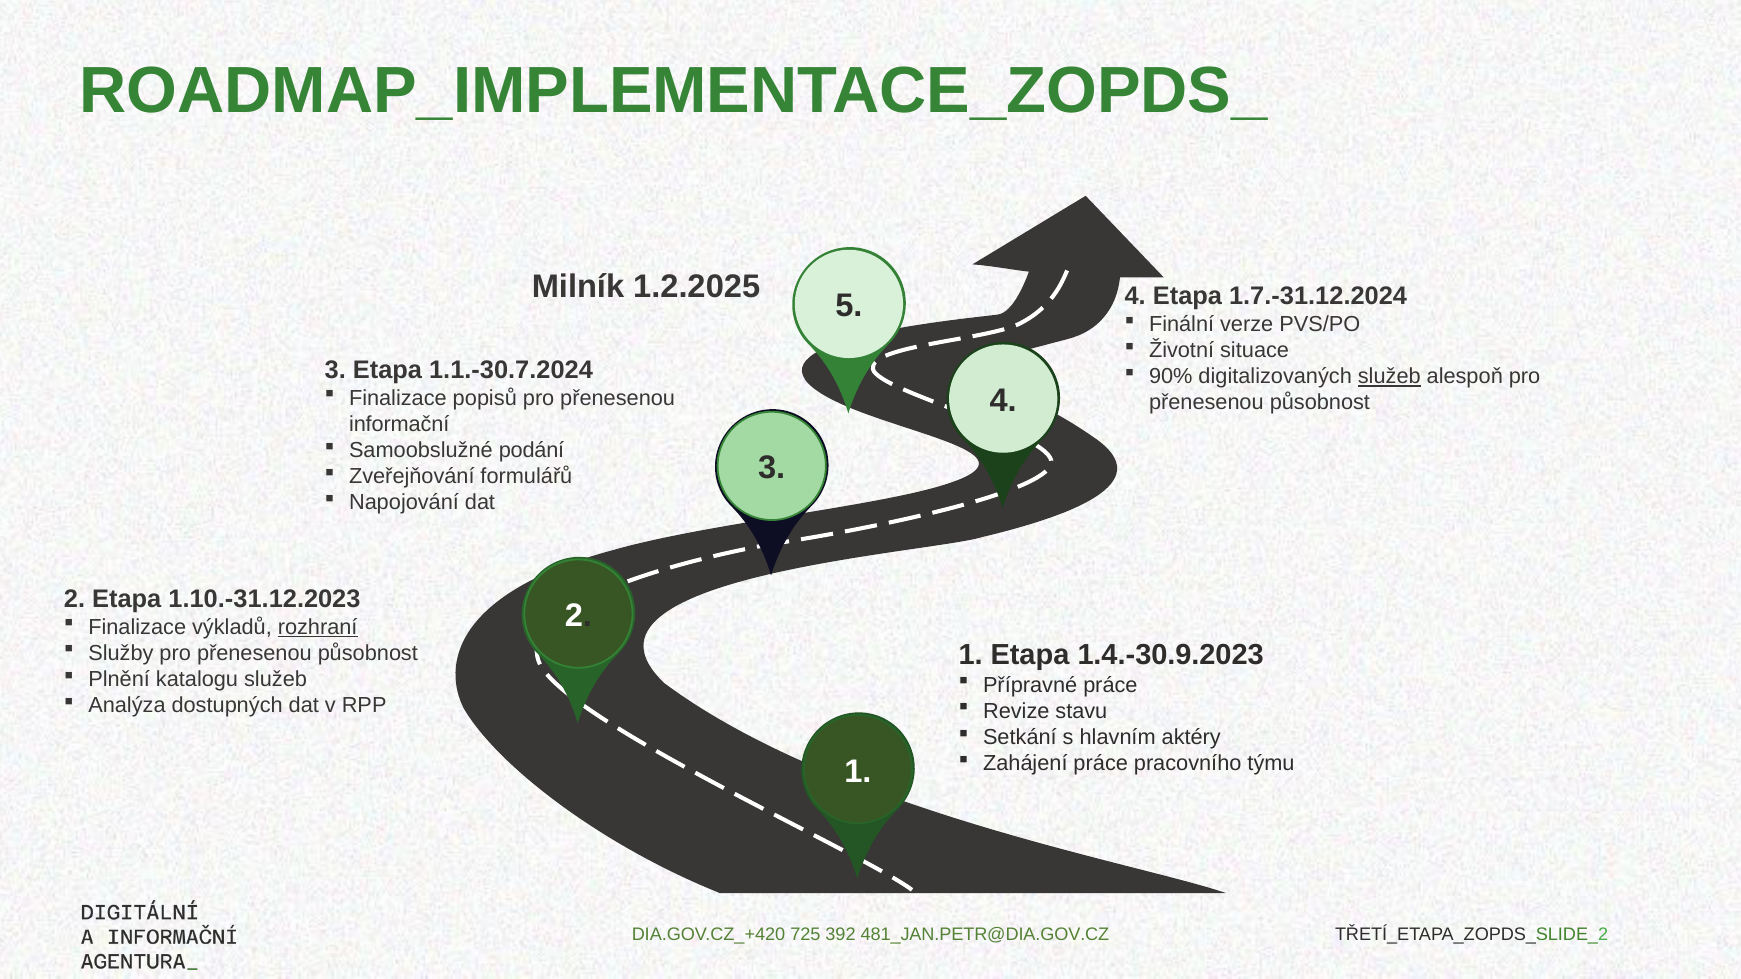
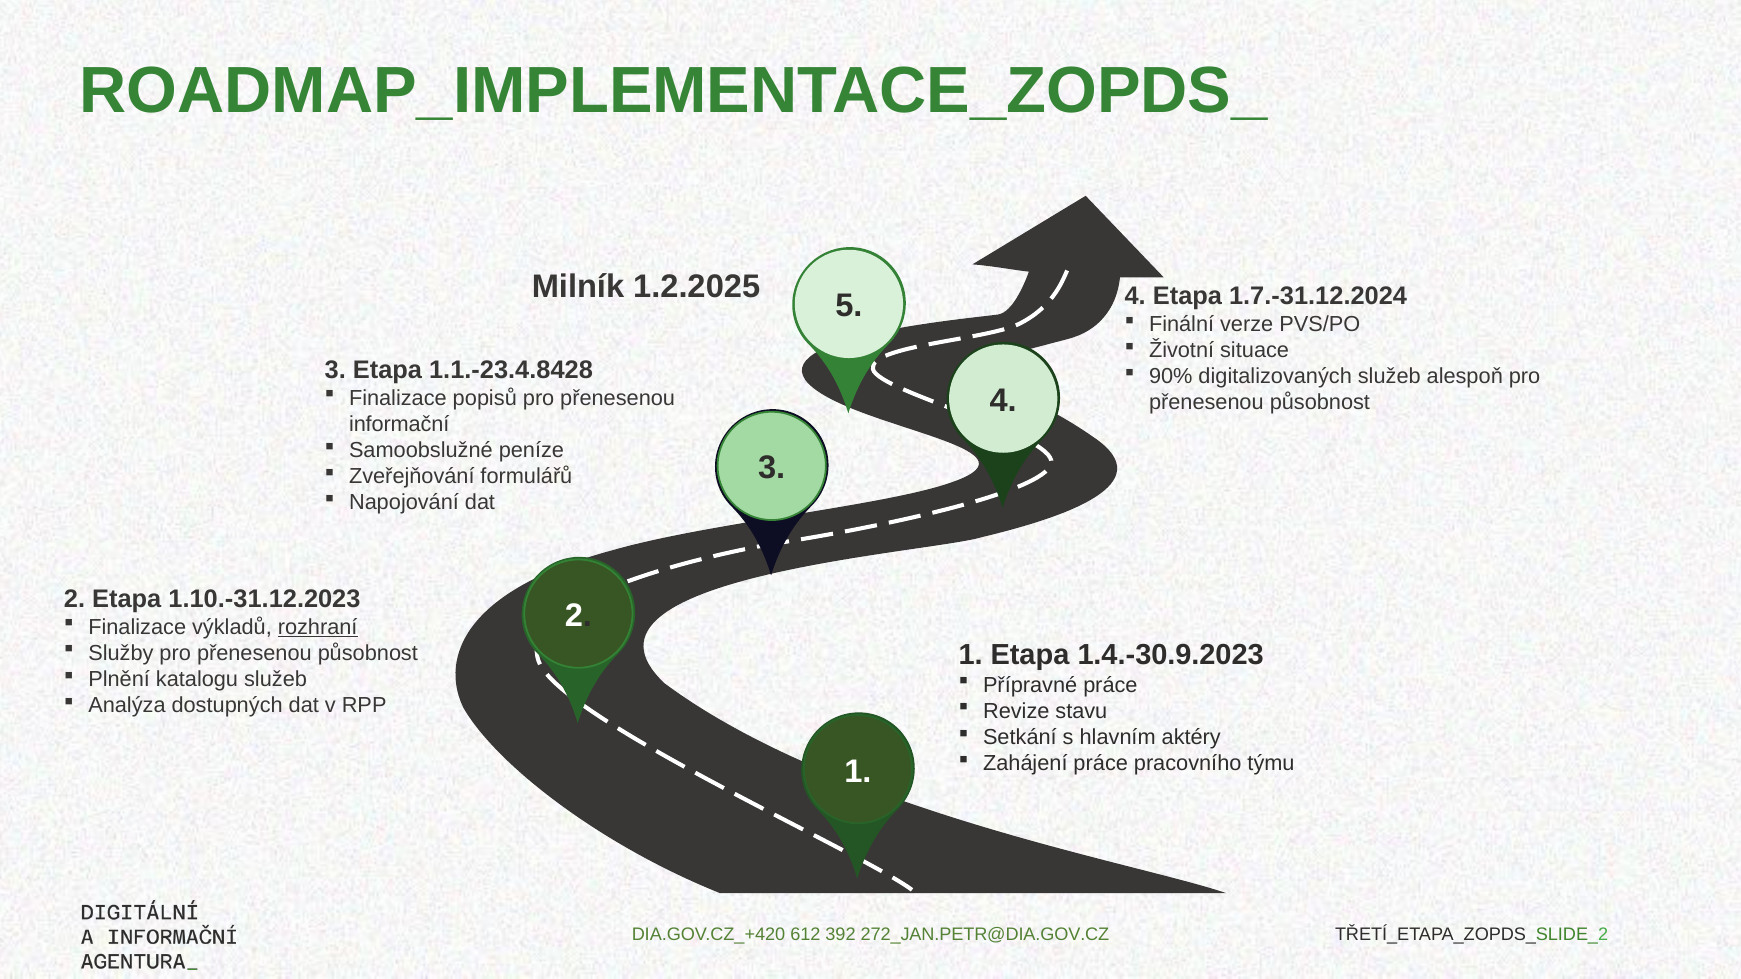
1.1.-30.7.2024: 1.1.-30.7.2024 -> 1.1.-23.4.8428 (511, 370)
služeb underline: present -> none (1389, 377)
podání: podání -> peníze (531, 451)
725: 725 -> 612 (805, 935)
481_JAN.PETR@DIA.GOV.CZ: 481_JAN.PETR@DIA.GOV.CZ -> 272_JAN.PETR@DIA.GOV.CZ (985, 935)
